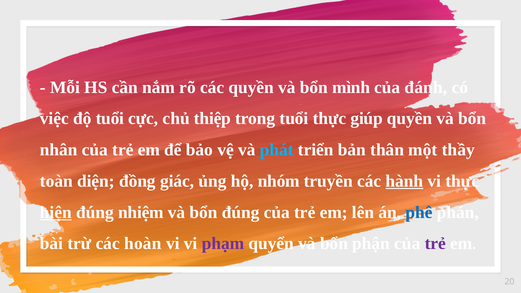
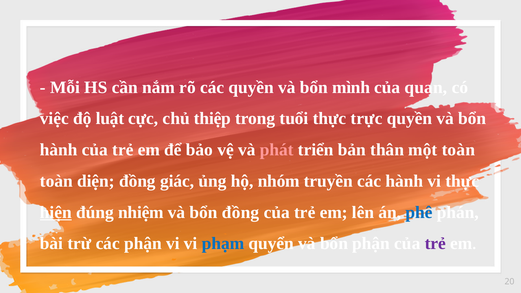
đánh: đánh -> quan (426, 87)
độ tuổi: tuổi -> luật (110, 119)
giúp: giúp -> trực (367, 119)
nhân: nhân -> hành (59, 150)
phát colour: light blue -> pink (277, 150)
một thầy: thầy -> toàn (458, 150)
hành underline: present -> none (404, 181)
bổn đúng: đúng -> đồng (241, 212)
các hoàn: hoàn -> phận (143, 244)
phạm colour: purple -> blue (223, 244)
